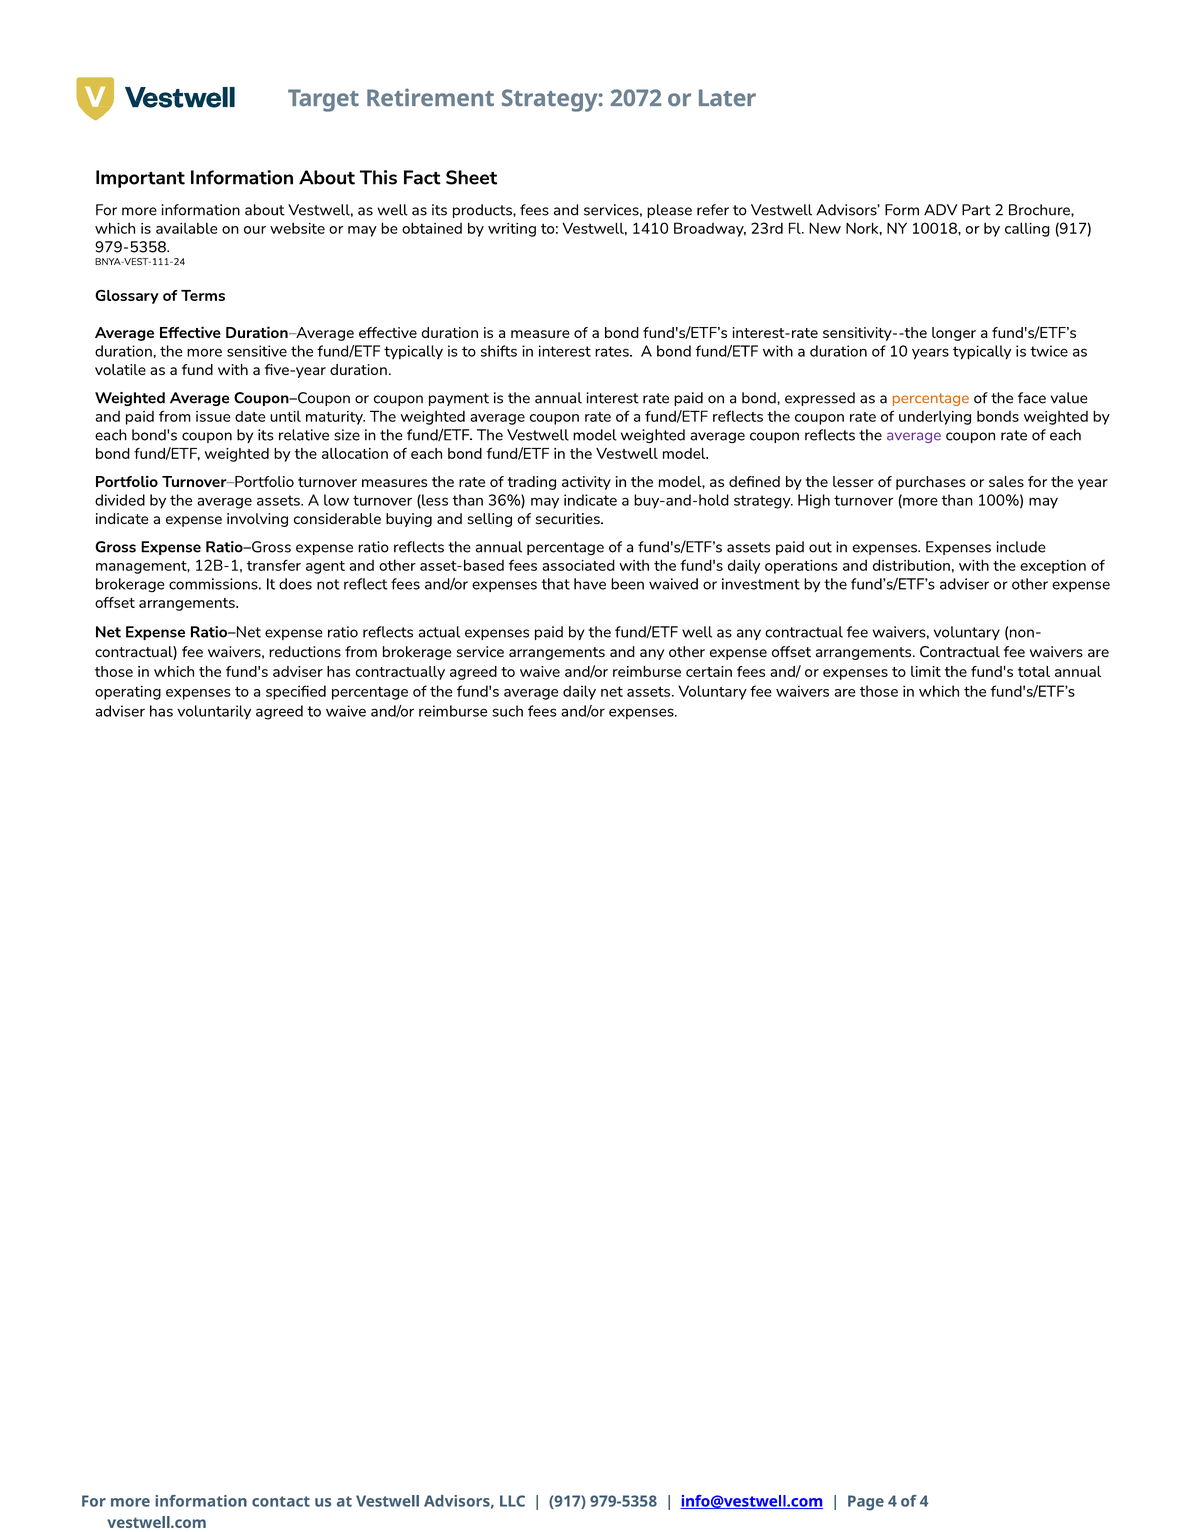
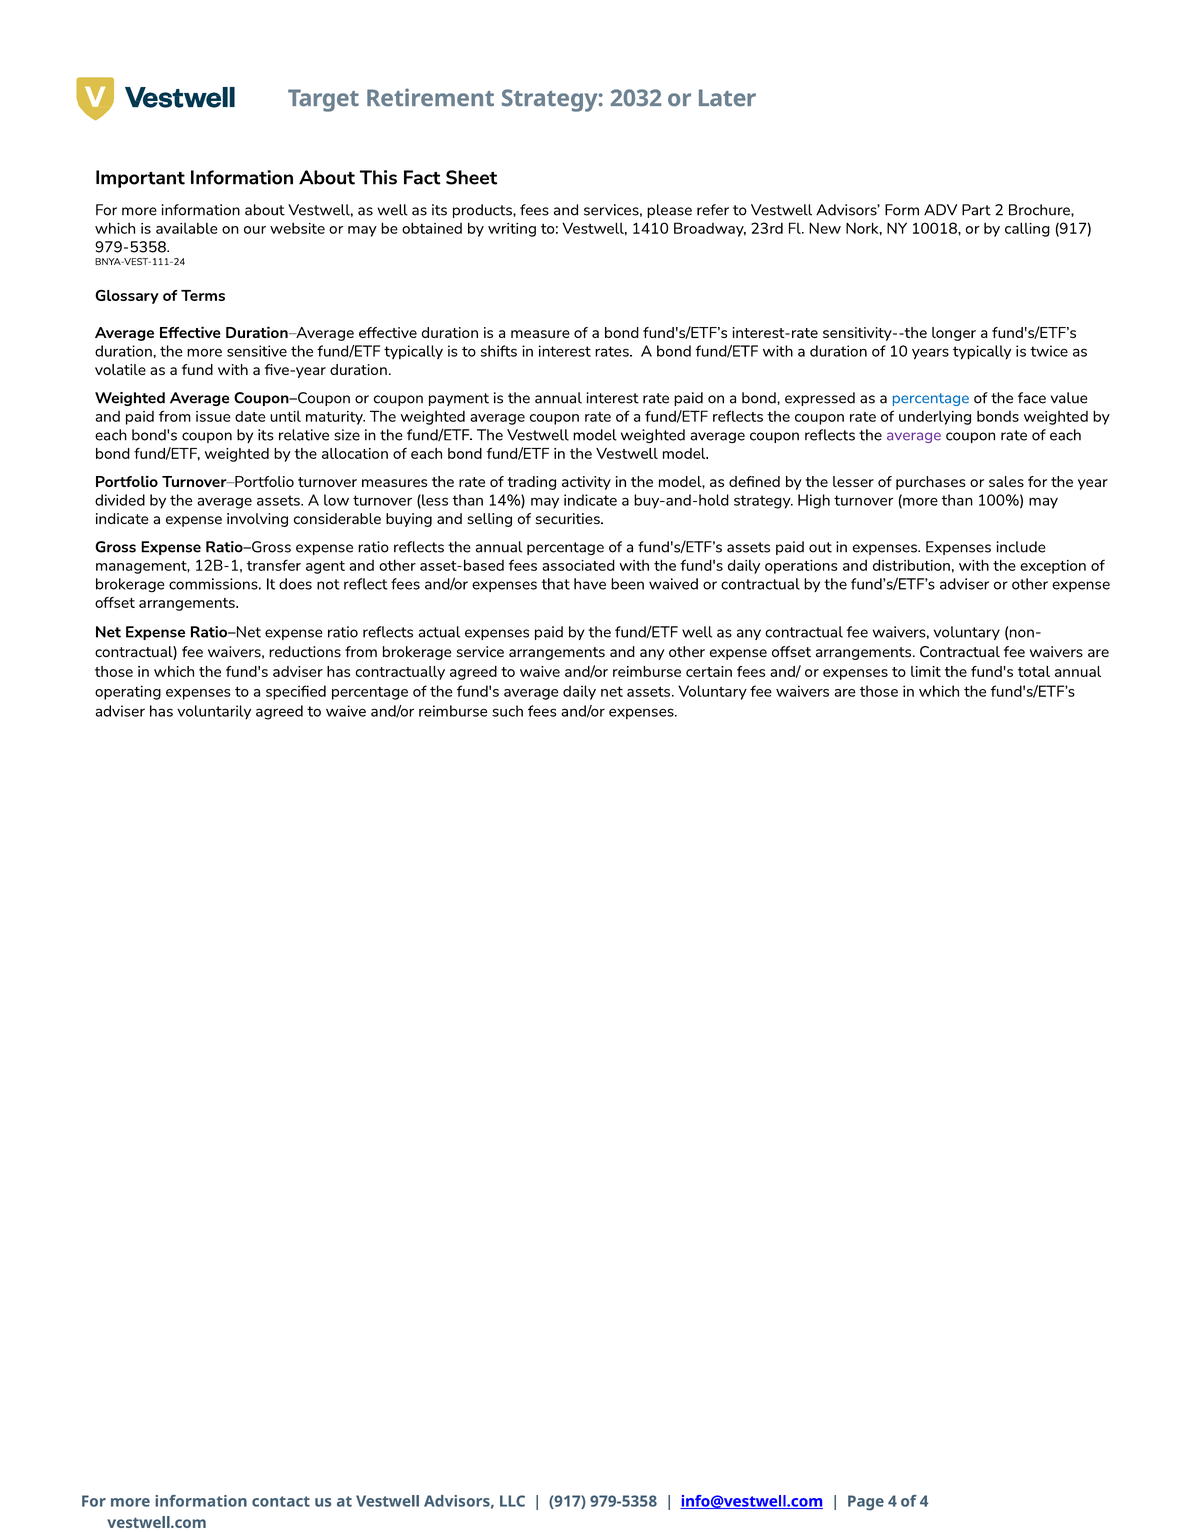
2072: 2072 -> 2032 (636, 99)
percentage colour: orange -> blue (931, 398)
36%: 36% -> 14% (507, 500)
or investment: investment -> contractual (760, 584)
